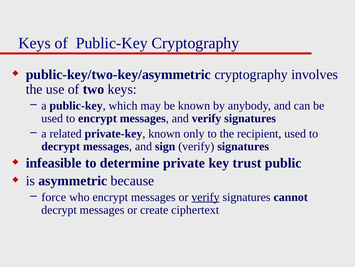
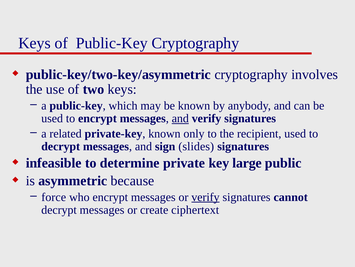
and underline: none -> present (180, 118)
sign verify: verify -> slides (196, 146)
trust: trust -> large (247, 163)
